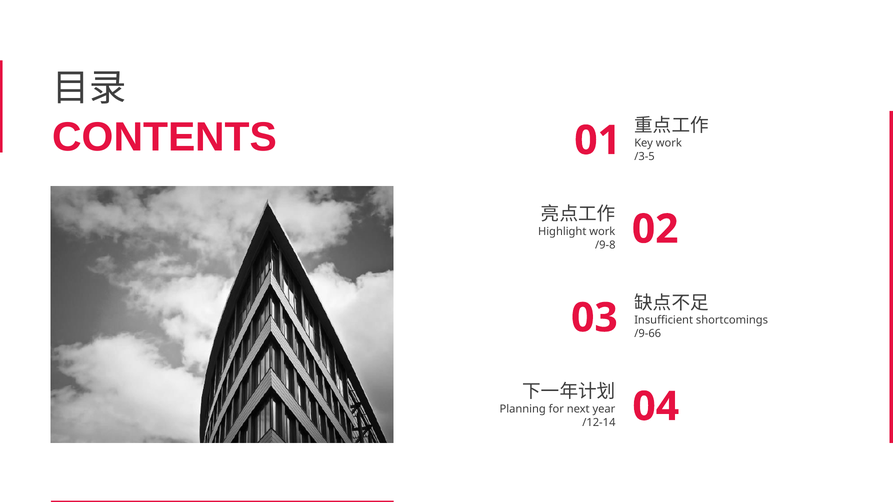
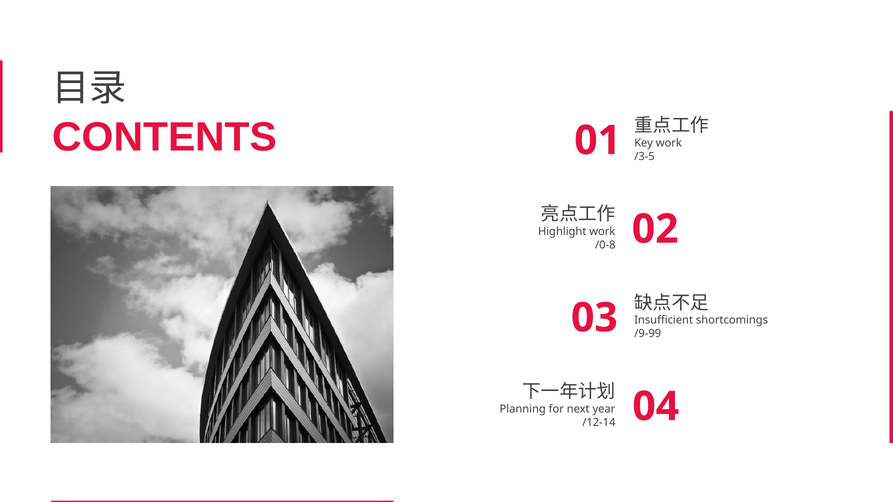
/9-8: /9-8 -> /0-8 (605, 245)
/9-66: /9-66 -> /9-99 (648, 334)
